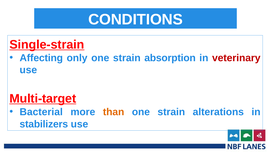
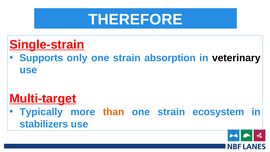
CONDITIONS: CONDITIONS -> THEREFORE (135, 19)
Affecting: Affecting -> Supports (41, 58)
veterinary colour: red -> black (236, 58)
Bacterial: Bacterial -> Typically (41, 112)
alterations: alterations -> ecosystem (218, 112)
